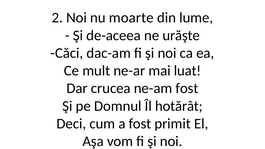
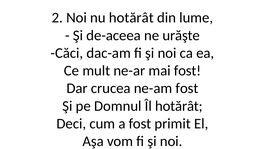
nu moarte: moarte -> hotărât (131, 18)
mai luat: luat -> fost (188, 71)
